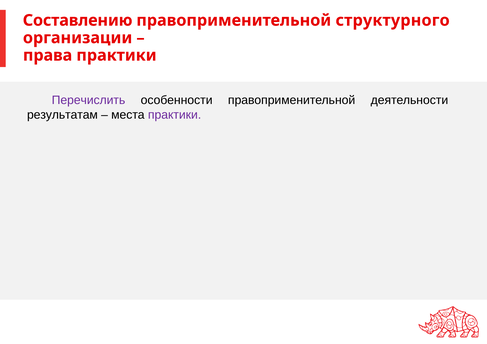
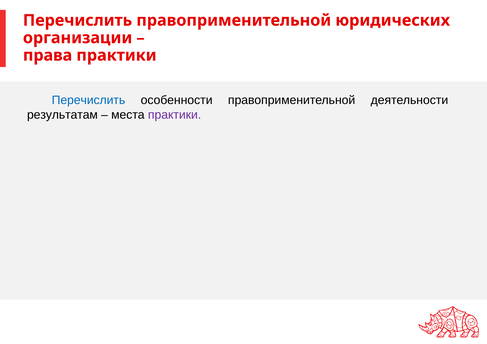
Составлению: Составлению -> Перечислить (78, 20)
структурного: структурного -> юридических (393, 20)
Перечислить colour: purple -> blue (89, 100)
